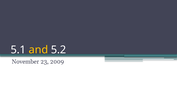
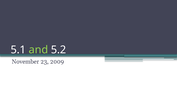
and colour: yellow -> light green (38, 50)
